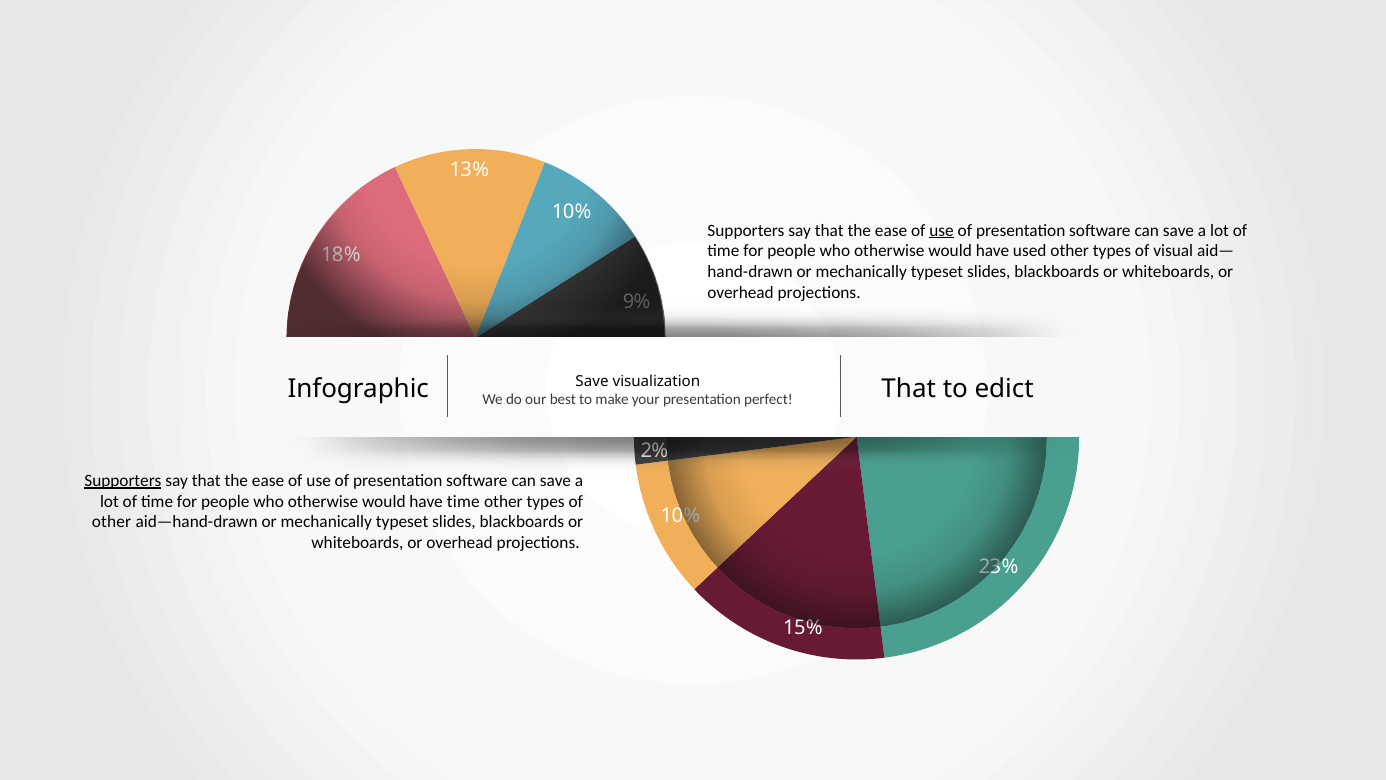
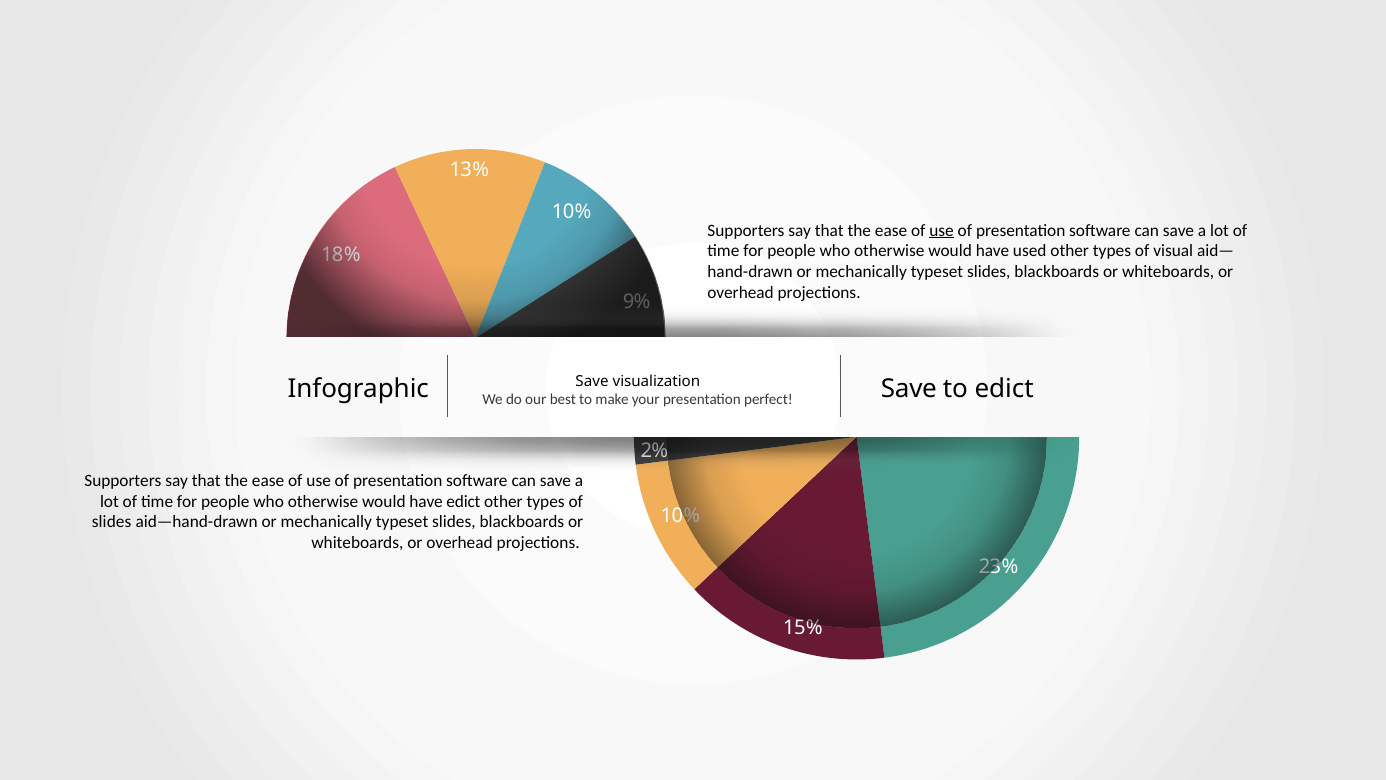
perfect That: That -> Save (909, 388)
Supporters underline: present -> none (123, 480)
have time: time -> edict (464, 501)
other: other -> slides (112, 522)
